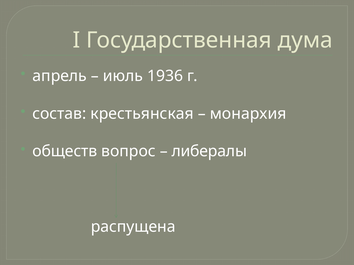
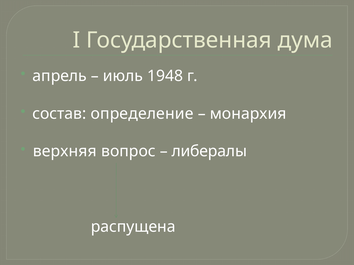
1936: 1936 -> 1948 (165, 76)
крестьянская: крестьянская -> определение (142, 114)
обществ: обществ -> верхняя (65, 152)
